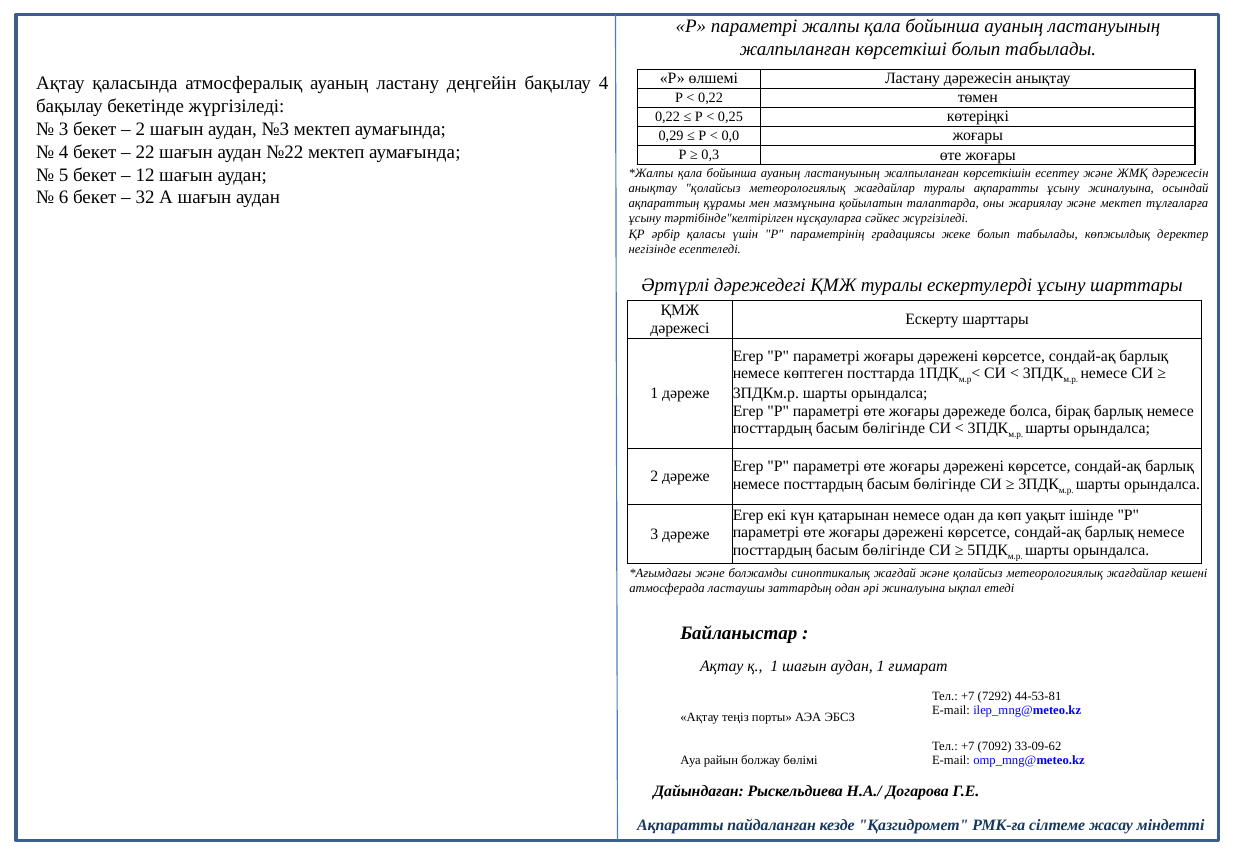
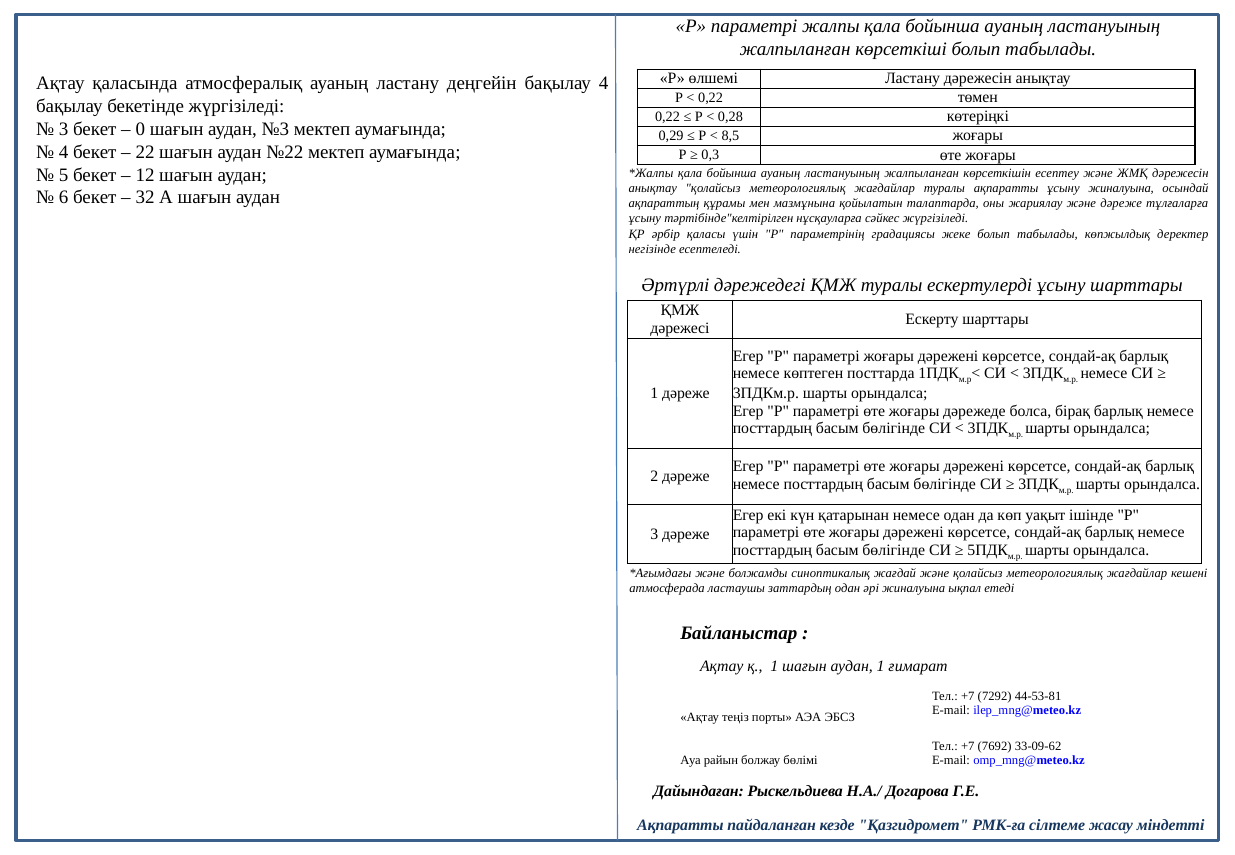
0,25: 0,25 -> 0,28 (730, 117)
2: 2 -> 0 (140, 129)
0,0: 0,0 -> 8,5 (730, 136)
және мектеп: мектеп -> дәреже (1121, 203)
7092: 7092 -> 7692 (995, 746)
